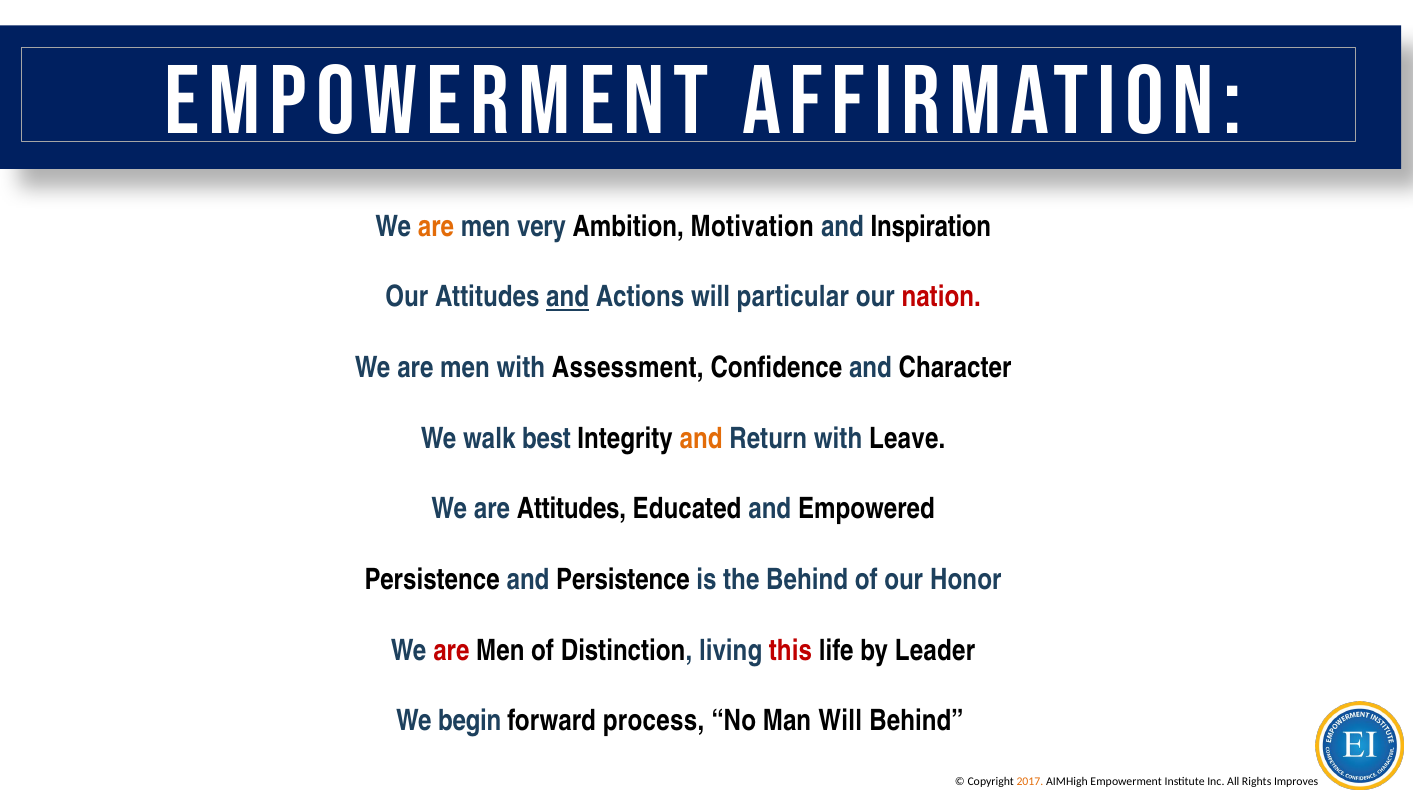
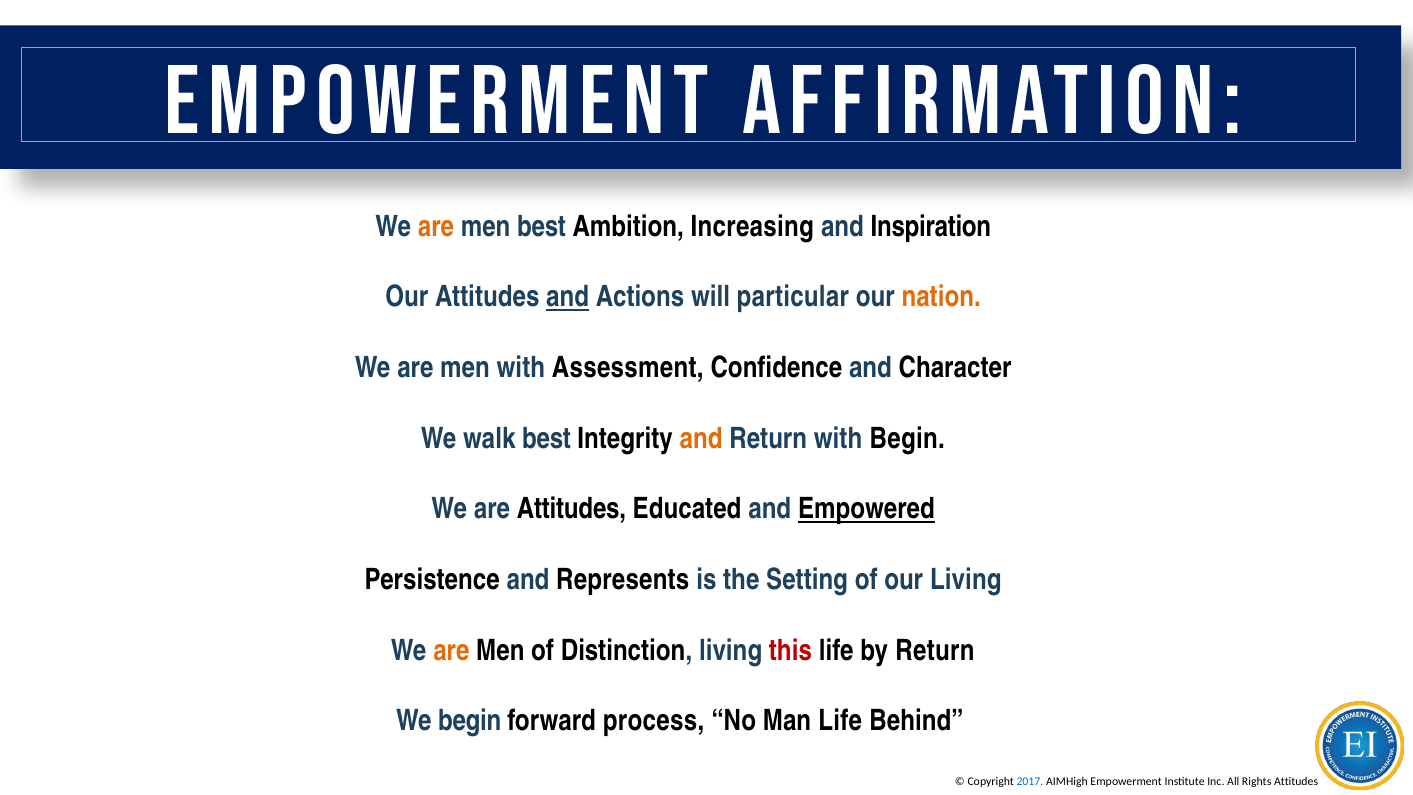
men very: very -> best (542, 226)
Motivation: Motivation -> Increasing (752, 226)
nation colour: red -> orange (941, 297)
with Leave: Leave -> Begin (907, 438)
Empowered underline: none -> present (866, 509)
and Persistence: Persistence -> Represents (623, 580)
the Behind: Behind -> Setting (807, 580)
our Honor: Honor -> Living (966, 580)
are colour: red -> orange (451, 650)
by Leader: Leader -> Return (935, 650)
Man Will: Will -> Life (840, 721)
2017 colour: orange -> blue (1030, 781)
Rights Improves: Improves -> Attitudes (1296, 781)
